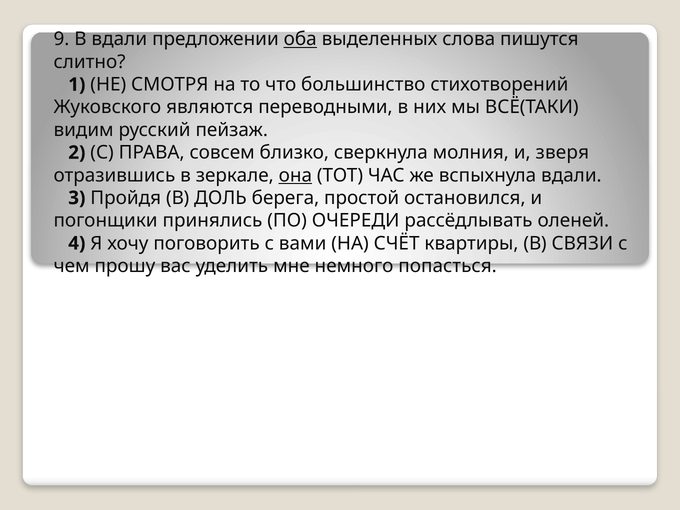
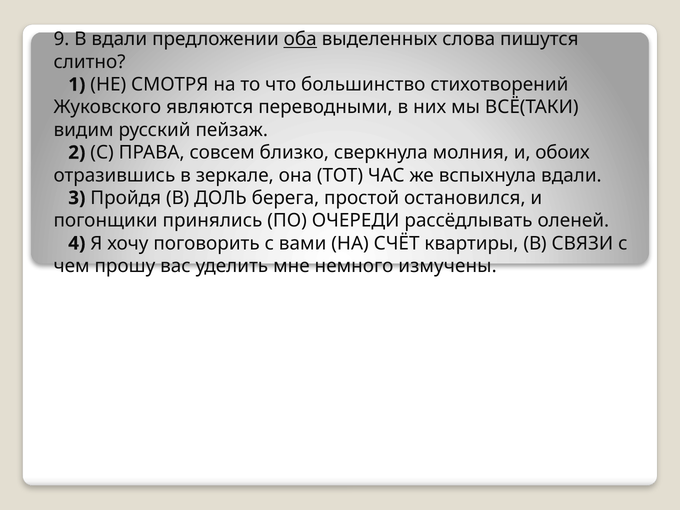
зверя: зверя -> обоих (563, 153)
она underline: present -> none (295, 175)
попасться: попасться -> измучены (448, 266)
